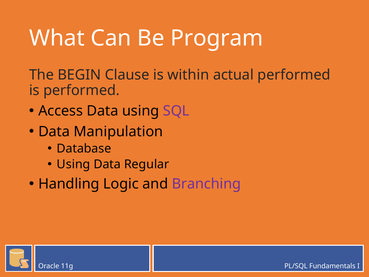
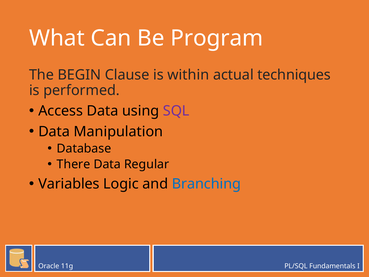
actual performed: performed -> techniques (294, 75)
Using: Using -> There (74, 164)
Handling: Handling -> Variables (69, 184)
Branching colour: purple -> blue (206, 184)
